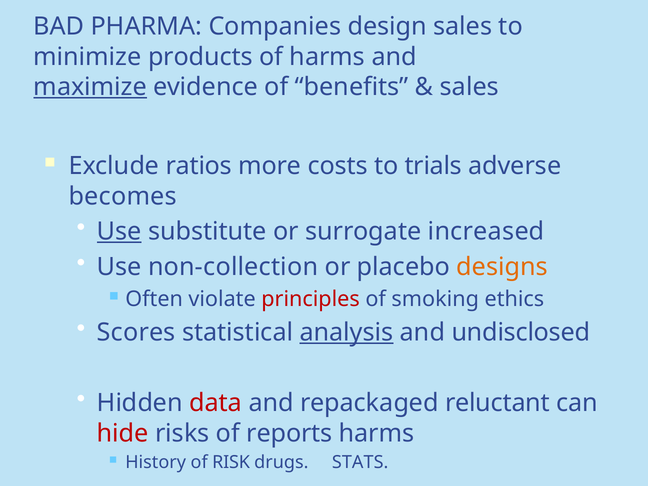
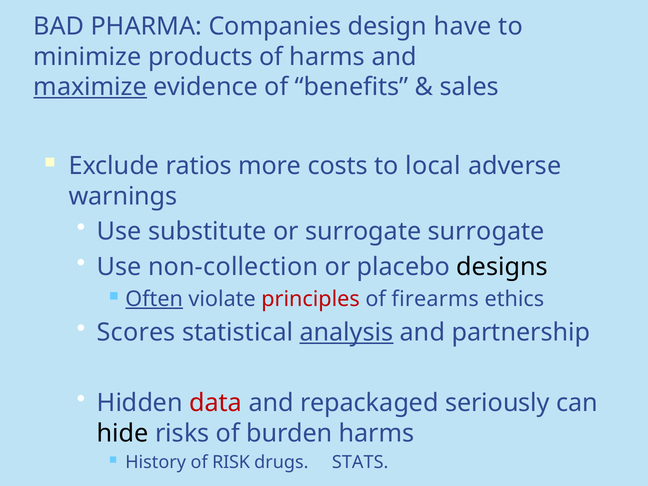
design sales: sales -> have (463, 27)
trials: trials -> local (433, 166)
becomes: becomes -> warnings (123, 196)
Use underline: present -> none (119, 231)
surrogate increased: increased -> surrogate (486, 231)
designs colour: orange -> black (502, 267)
Often underline: none -> present (154, 299)
smoking: smoking -> firearms (435, 299)
undisclosed: undisclosed -> partnership (521, 332)
reluctant: reluctant -> seriously (497, 403)
hide colour: red -> black (123, 433)
reports: reports -> burden (289, 433)
